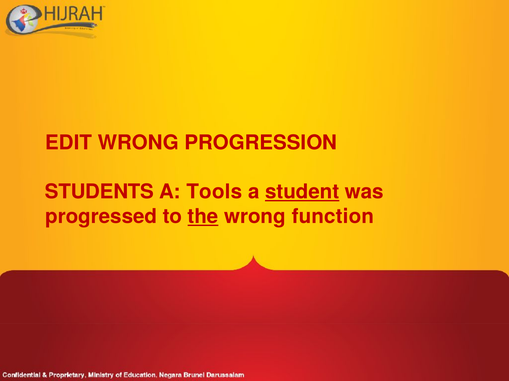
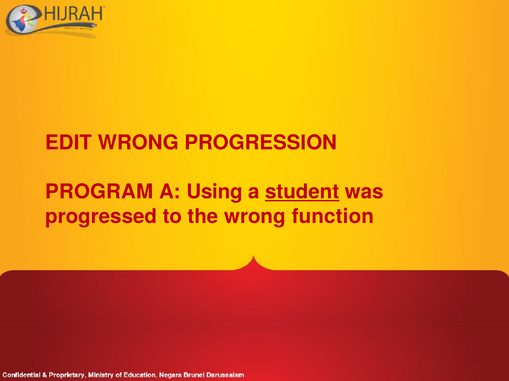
STUDENTS: STUDENTS -> PROGRAM (99, 192)
Tools: Tools -> Using (215, 192)
the underline: present -> none (203, 217)
